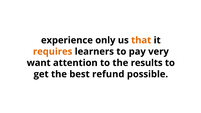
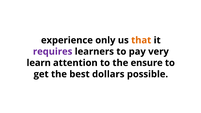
requires colour: orange -> purple (53, 52)
want: want -> learn (39, 63)
results: results -> ensure (147, 63)
refund: refund -> dollars (108, 74)
